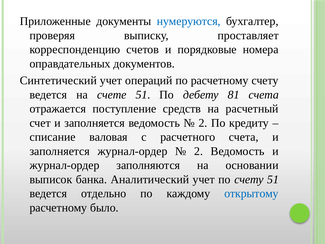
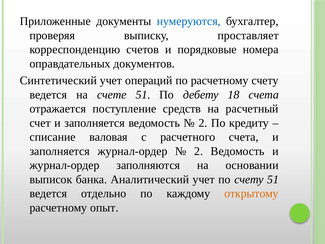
81: 81 -> 18 (234, 95)
открытому colour: blue -> orange (251, 193)
было: было -> опыт (104, 207)
